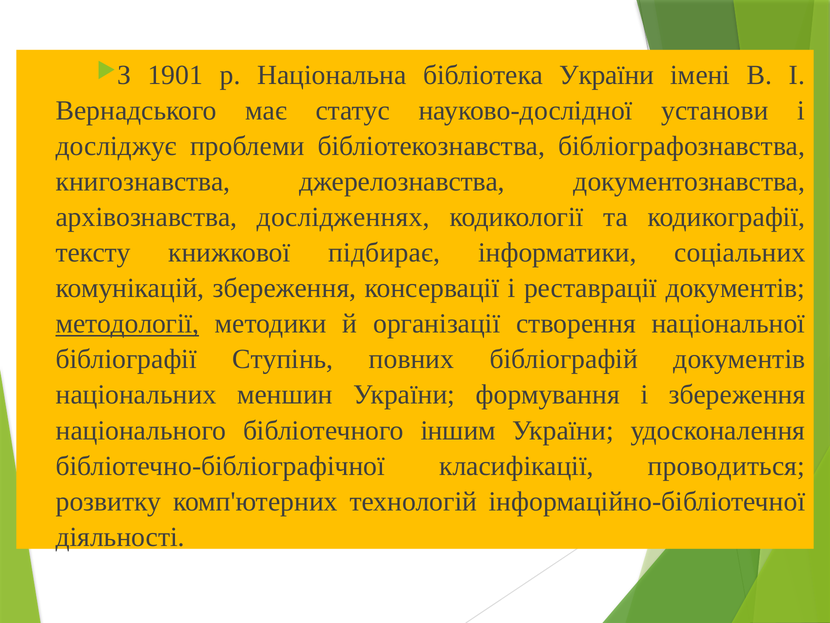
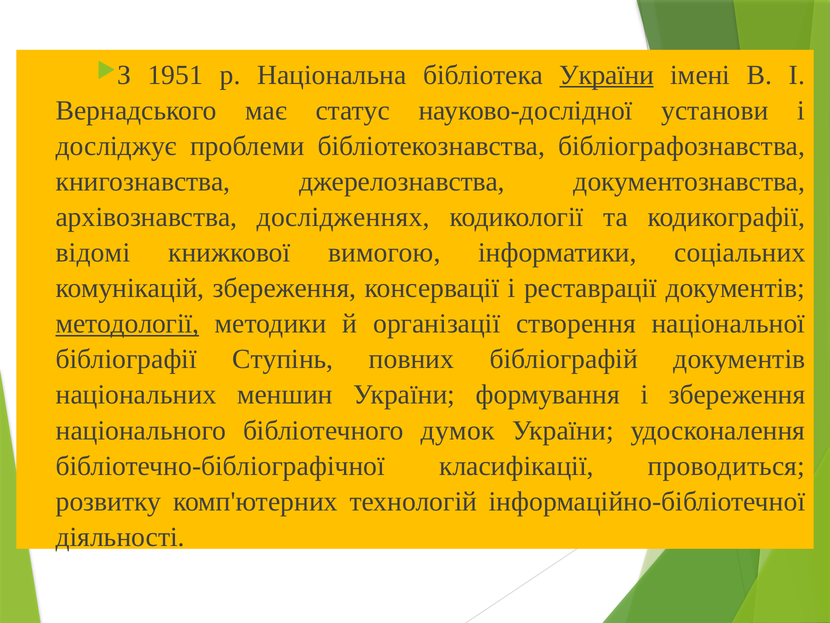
1901: 1901 -> 1951 (175, 75)
України underline: none -> present (607, 75)
тексту: тексту -> відомі (93, 252)
підбирає: підбирає -> вимогою (384, 252)
іншим: іншим -> думок (458, 430)
